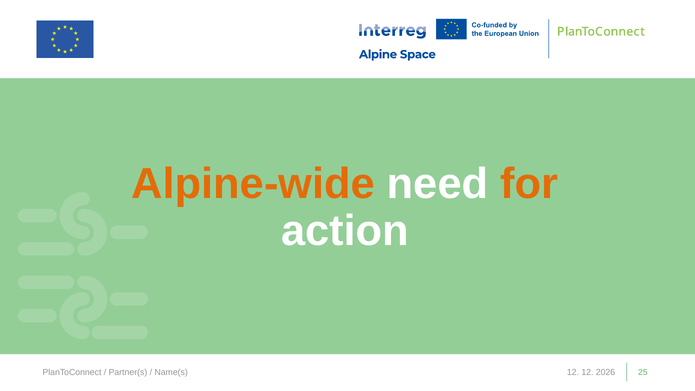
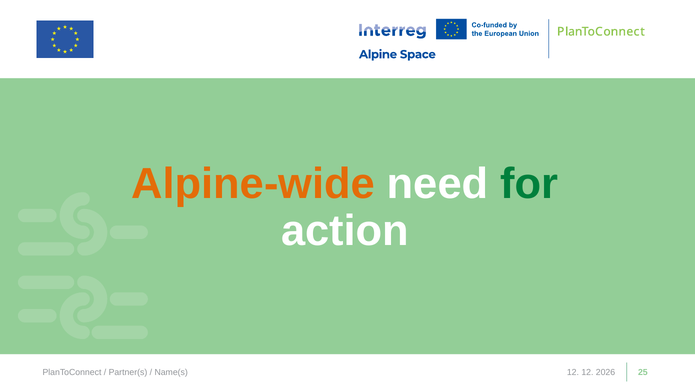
for colour: orange -> green (529, 184)
